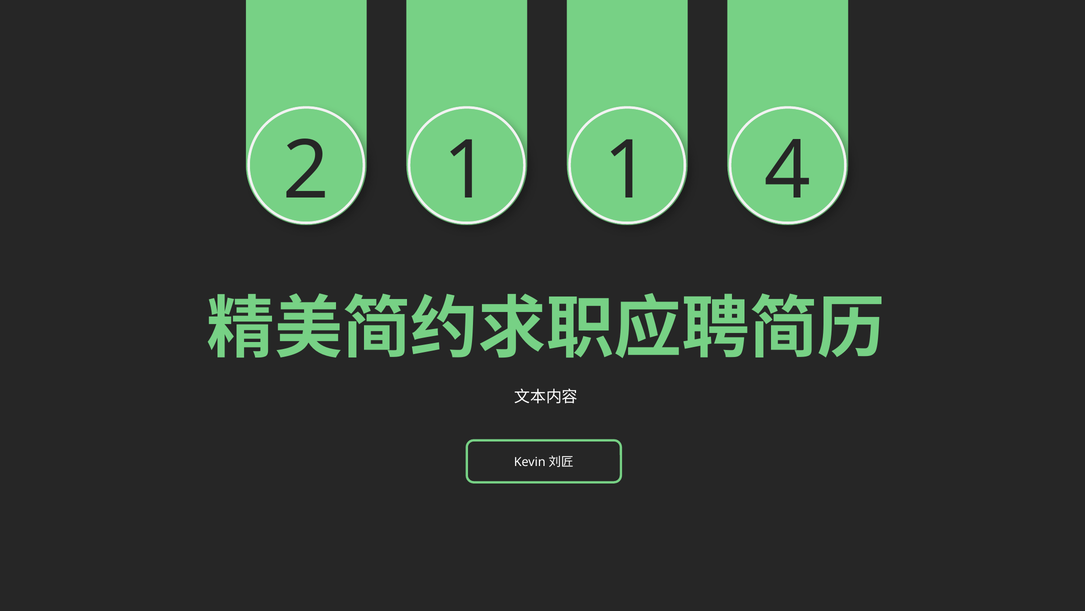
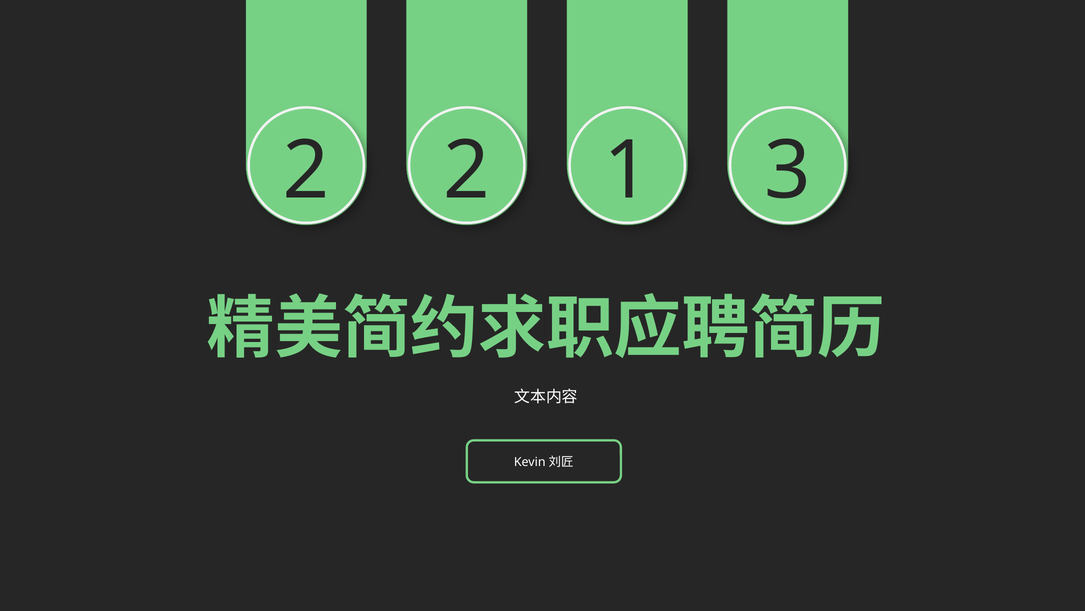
2 1: 1 -> 2 (467, 171)
4: 4 -> 3 (788, 171)
